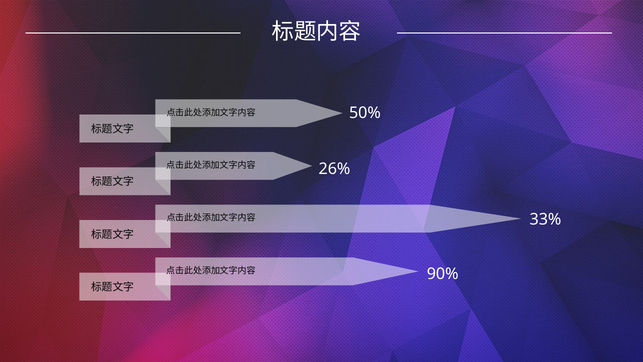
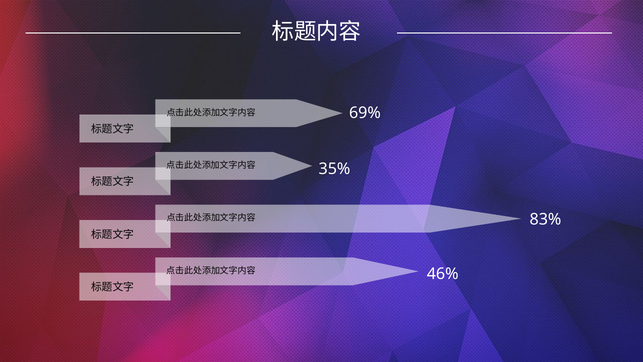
50%: 50% -> 69% (365, 113)
26%: 26% -> 35% (334, 169)
33%: 33% -> 83% (545, 219)
90%: 90% -> 46% (443, 274)
